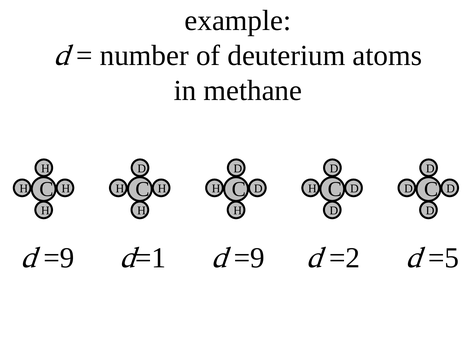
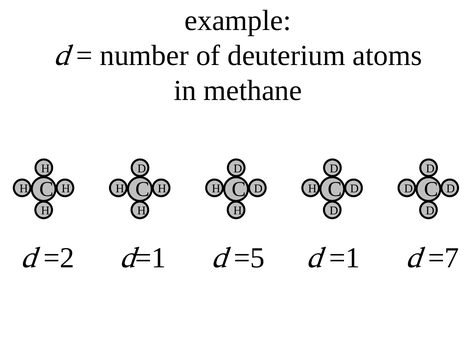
=9: =9 -> =2 (59, 258)
=9: =9 -> =5 (249, 258)
=2: =2 -> =1 (345, 258)
=5: =5 -> =7 (444, 258)
